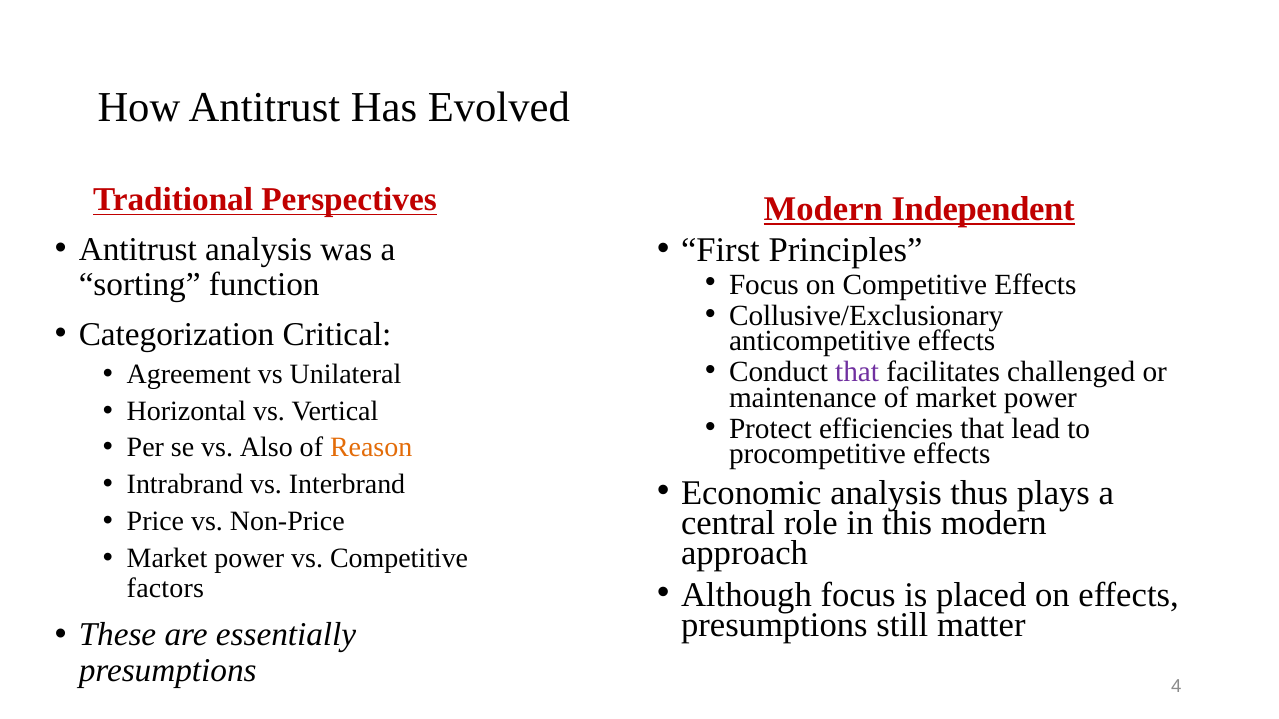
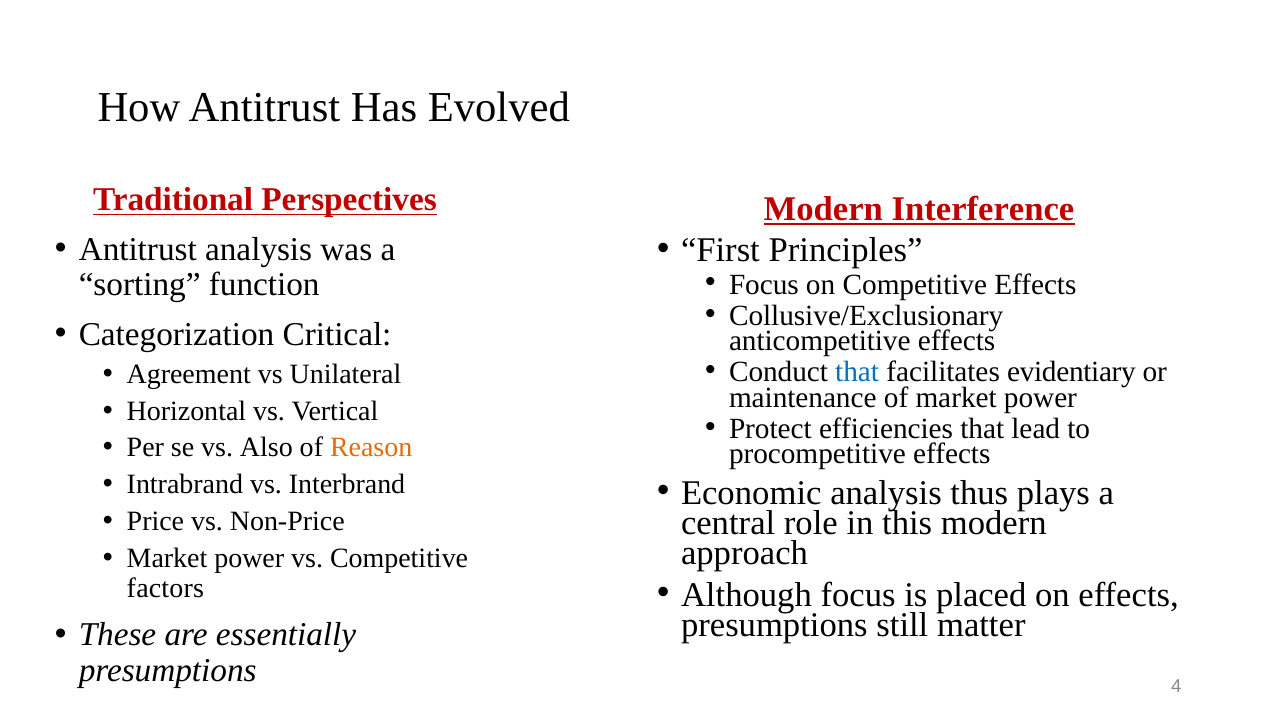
Independent: Independent -> Interference (983, 209)
that colour: purple -> blue (857, 372)
challenged: challenged -> evidentiary (1071, 372)
